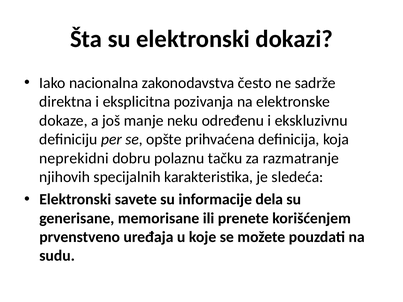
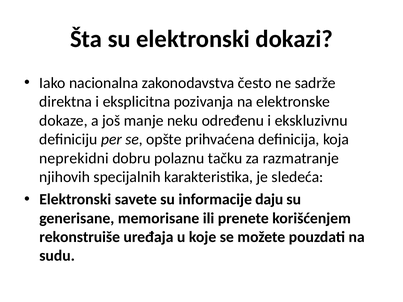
dela: dela -> daju (269, 200)
prvenstveno: prvenstveno -> rekonstruiše (80, 237)
